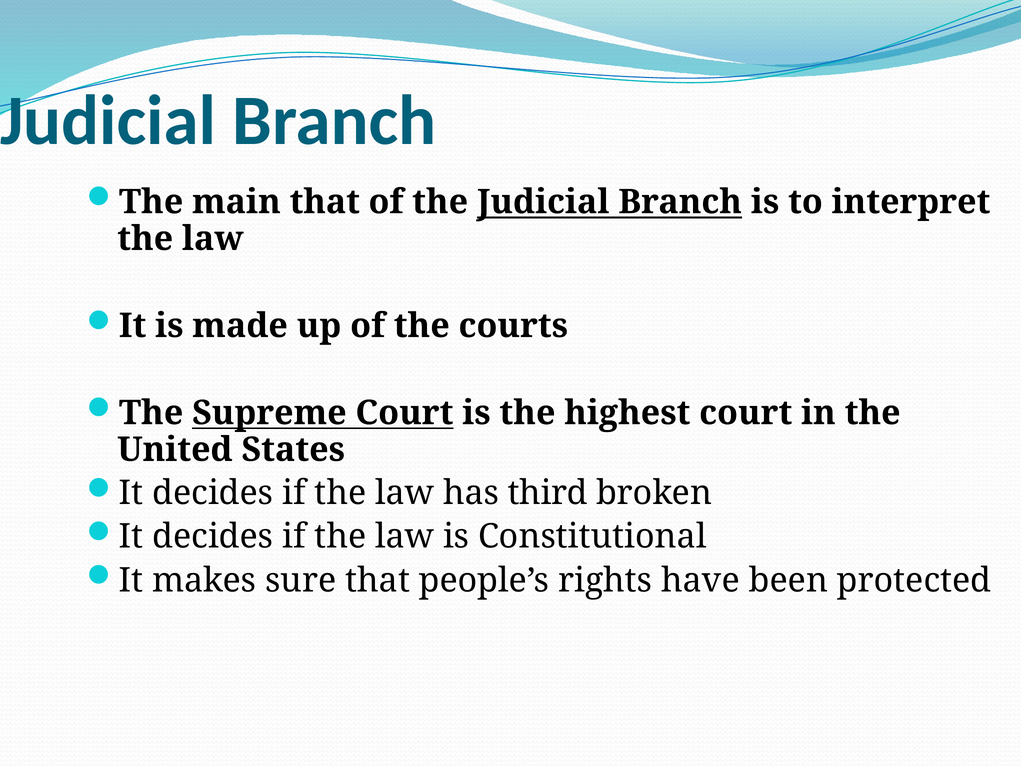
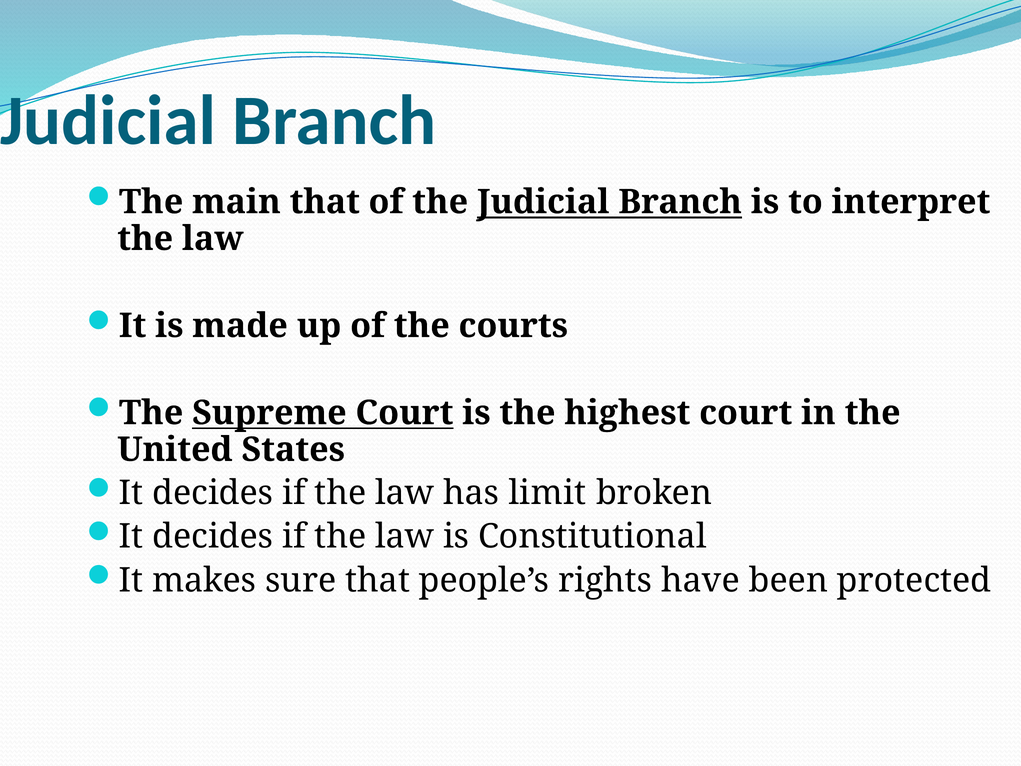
third: third -> limit (547, 493)
